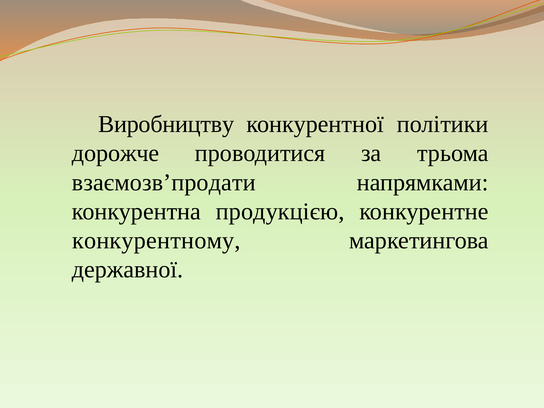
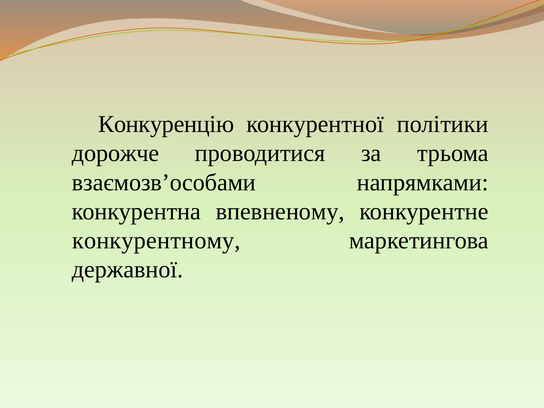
Виробництву: Виробництву -> Конкуренцію (166, 124)
взаємозв’продати: взаємозв’продати -> взаємозв’особами (164, 182)
продукцією: продукцією -> впевненому (280, 211)
